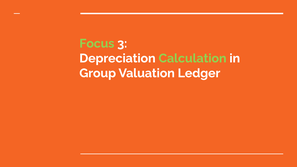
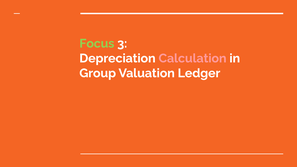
Calculation colour: light green -> pink (193, 58)
